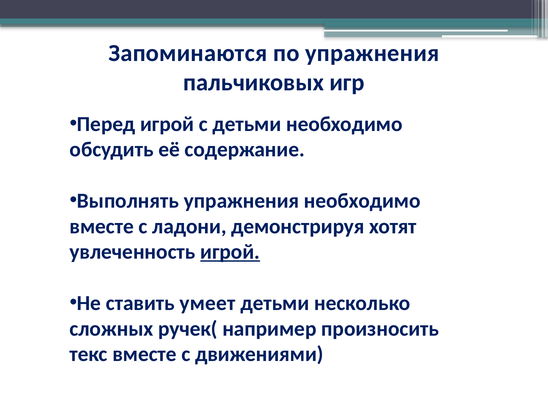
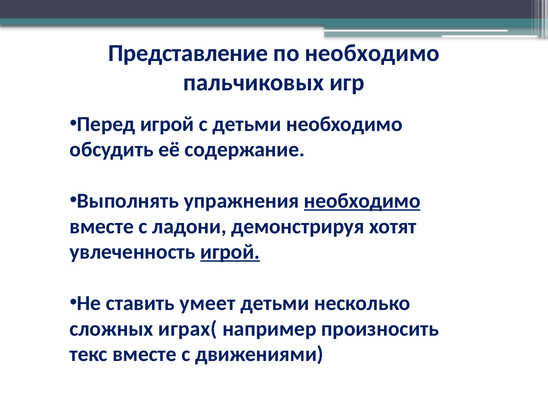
Запоминаются: Запоминаются -> Представление (188, 53)
по упражнения: упражнения -> необходимо (372, 53)
необходимо underline: none -> present (362, 201)
ручек(: ручек( -> играх( (188, 329)
